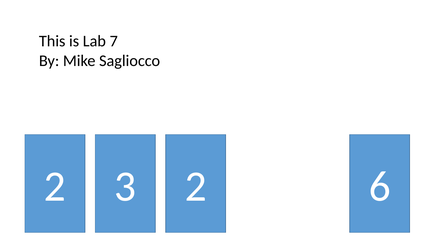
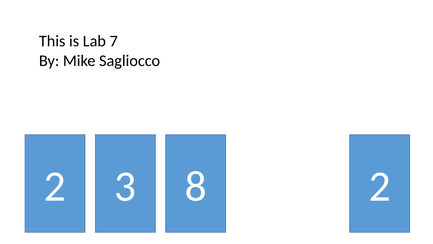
3 2: 2 -> 8 (196, 186)
2 6: 6 -> 2 (380, 186)
